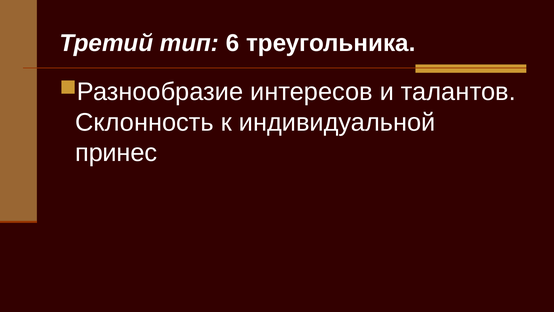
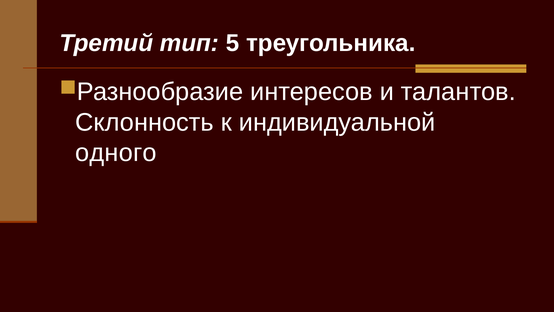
6: 6 -> 5 (233, 43)
принес: принес -> одного (116, 153)
